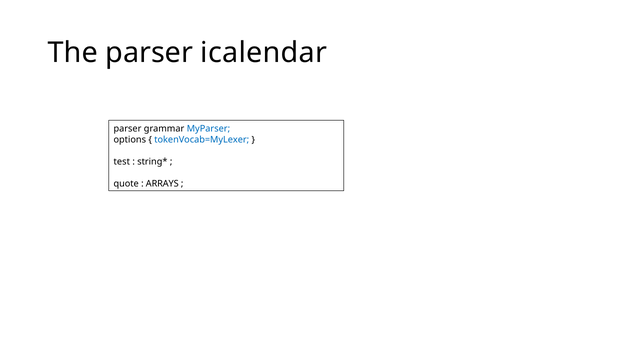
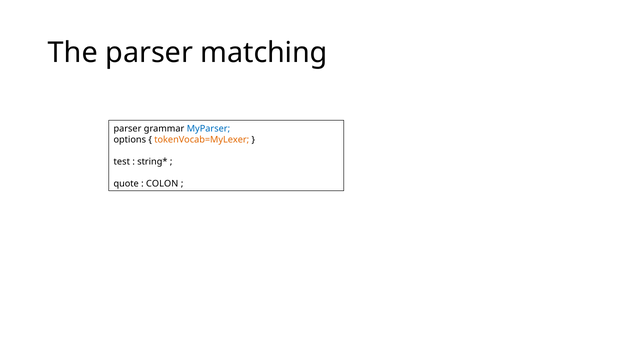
icalendar: icalendar -> matching (264, 53)
tokenVocab=MyLexer colour: blue -> orange (202, 140)
ARRAYS: ARRAYS -> COLON (162, 184)
